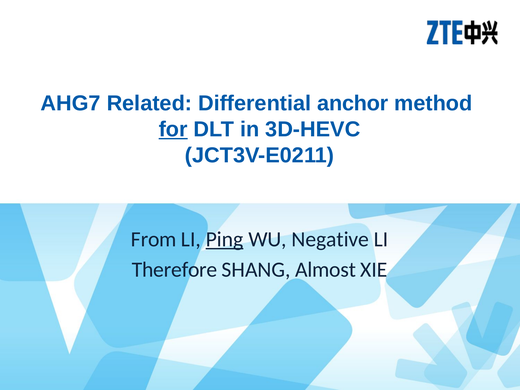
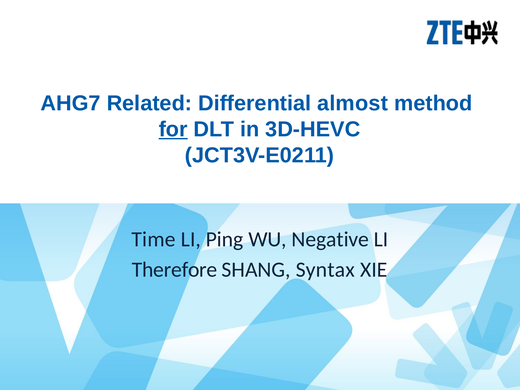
anchor: anchor -> almost (353, 103)
From: From -> Time (154, 239)
Ping underline: present -> none (225, 239)
Almost: Almost -> Syntax (325, 270)
